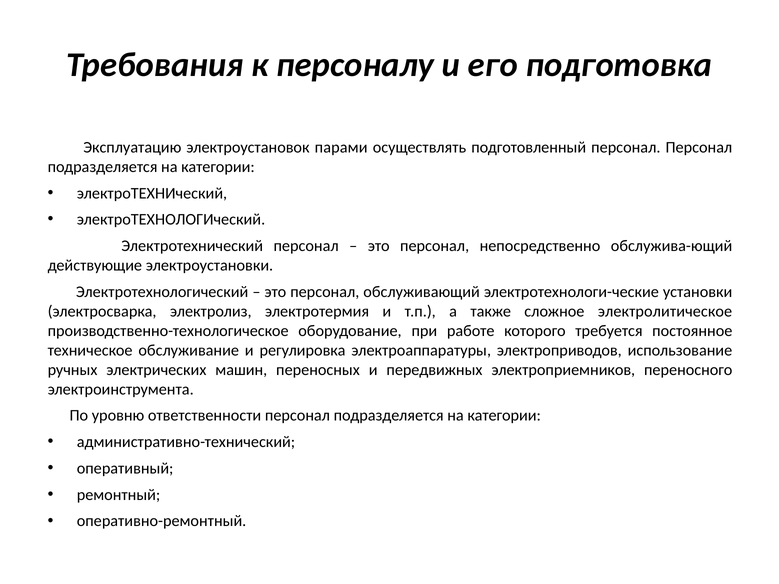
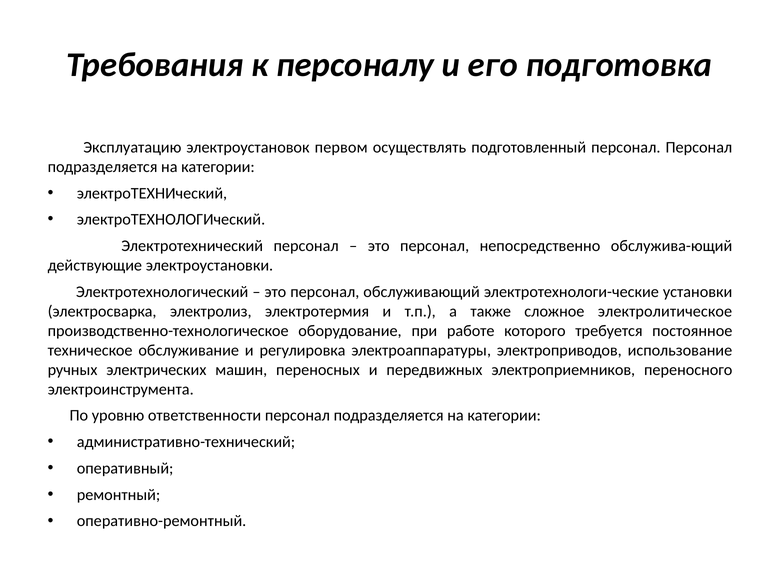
парами: парами -> первом (341, 147)
